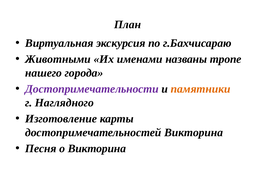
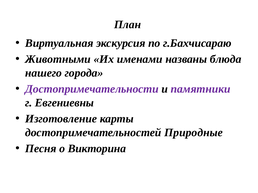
тропе: тропе -> блюда (226, 59)
памятники colour: orange -> purple (201, 89)
Наглядного: Наглядного -> Евгениевны (64, 103)
достопримечательностей Викторина: Викторина -> Природные (194, 133)
